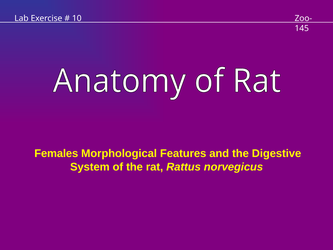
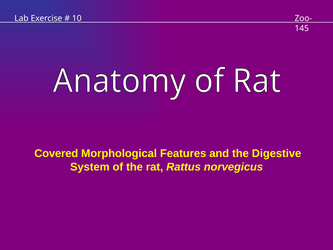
Females: Females -> Covered (56, 153)
